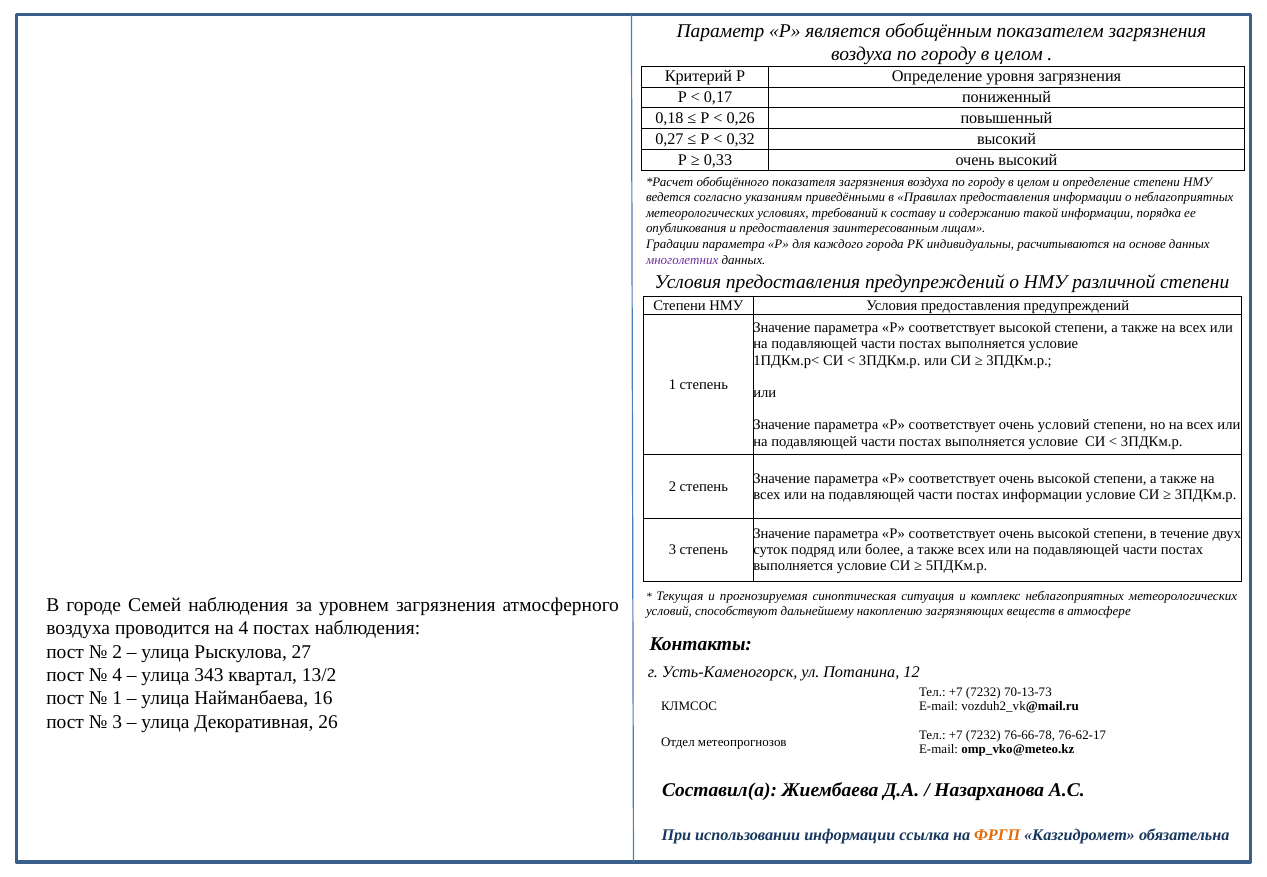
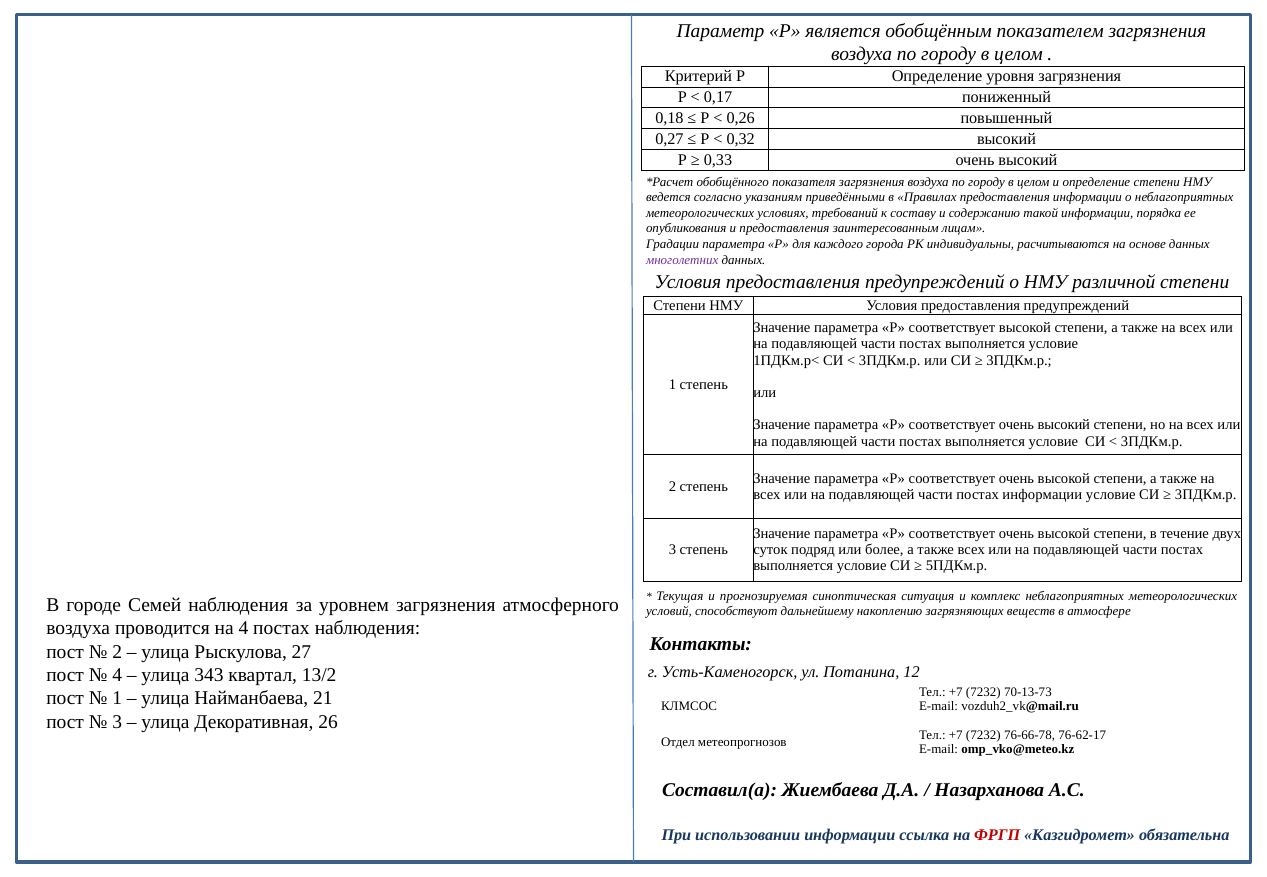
соответствует очень условий: условий -> высокий (1064, 425)
16: 16 -> 21 (323, 698)
ФРГП colour: orange -> red (997, 835)
